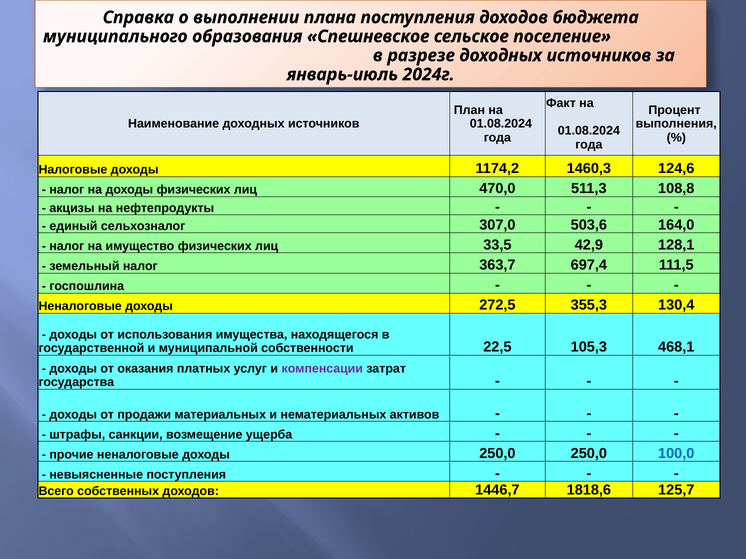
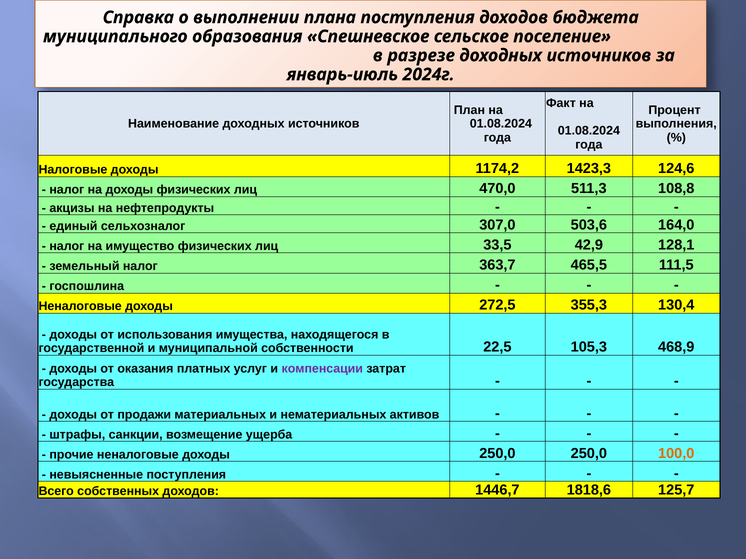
1460,3: 1460,3 -> 1423,3 (589, 169)
697,4: 697,4 -> 465,5 (589, 265)
468,1: 468,1 -> 468,9 (676, 347)
100,0 colour: blue -> orange (676, 454)
